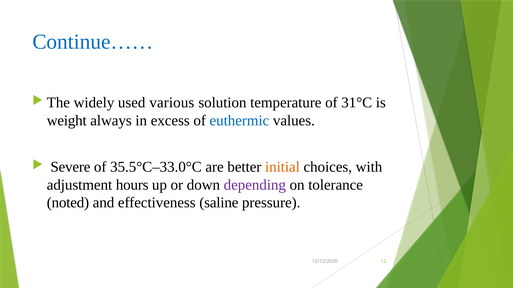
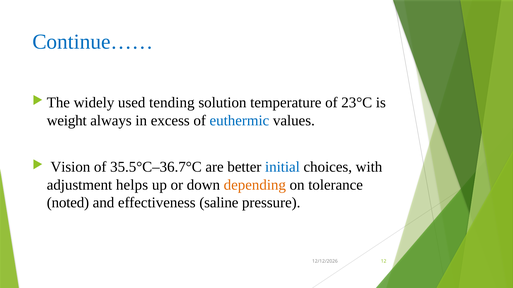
various: various -> tending (172, 103)
31°C: 31°C -> 23°C (357, 103)
Severe: Severe -> Vision (70, 167)
35.5°C–33.0°C: 35.5°C–33.0°C -> 35.5°C–36.7°C (156, 167)
initial colour: orange -> blue (282, 167)
hours: hours -> helps (132, 185)
depending colour: purple -> orange (255, 185)
